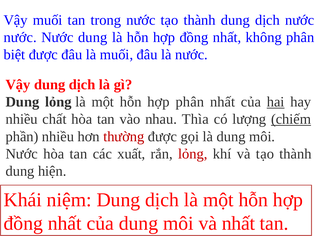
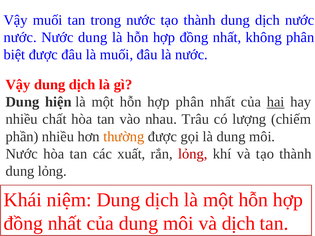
Dung lỏng: lỏng -> hiện (58, 102)
Thìa: Thìa -> Trâu (195, 119)
chiếm underline: present -> none (291, 119)
thường colour: red -> orange (124, 137)
dung hiện: hiện -> lỏng (52, 171)
và nhất: nhất -> dịch (238, 224)
